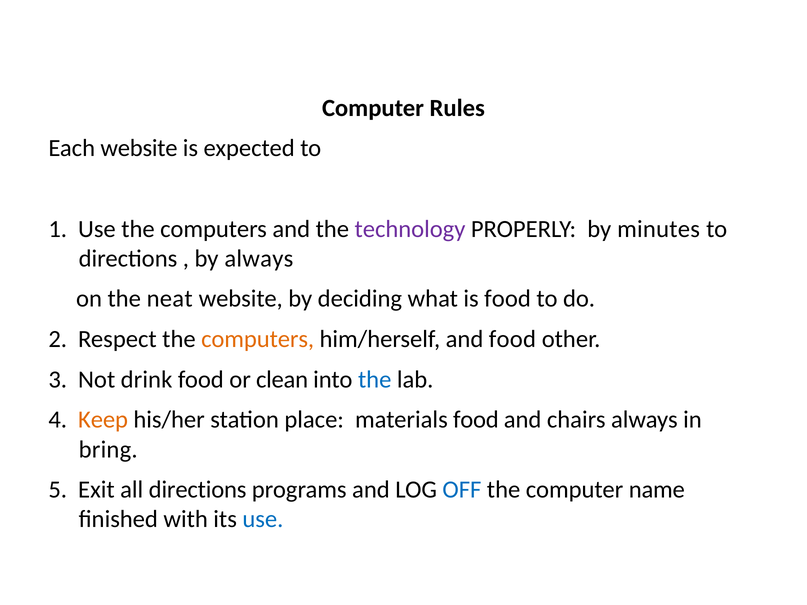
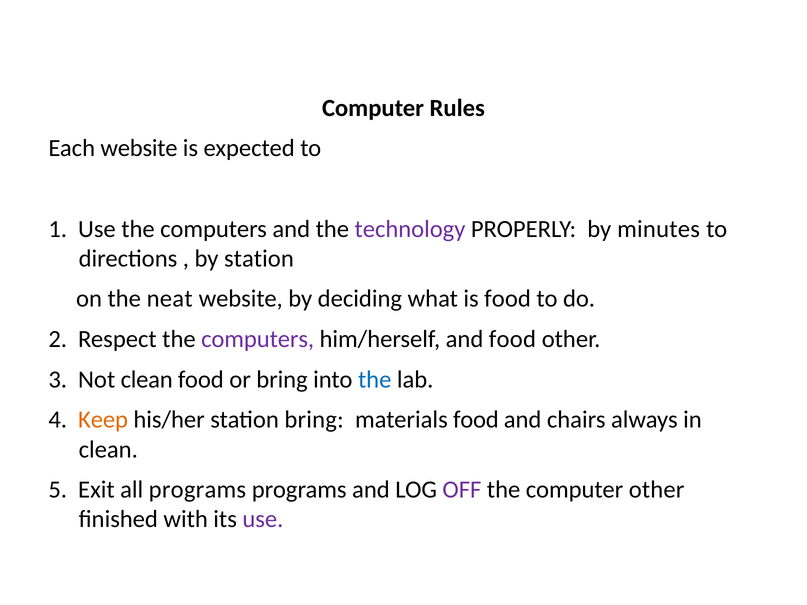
by always: always -> station (259, 259)
computers colour: orange -> purple (258, 339)
Not drink: drink -> clean (147, 380)
or clean: clean -> bring (282, 380)
station place: place -> bring (314, 420)
bring: bring -> clean (108, 450)
all directions: directions -> programs (197, 490)
OFF colour: blue -> purple (462, 490)
computer name: name -> other (657, 490)
use colour: blue -> purple (263, 520)
